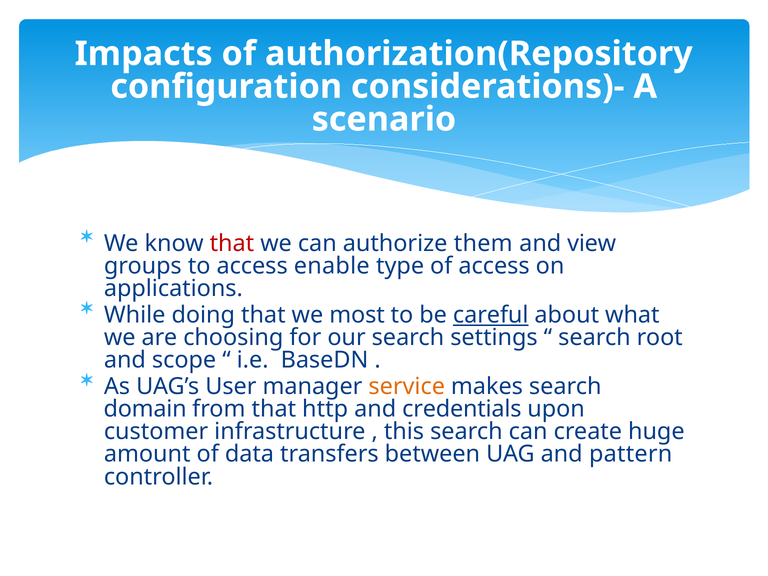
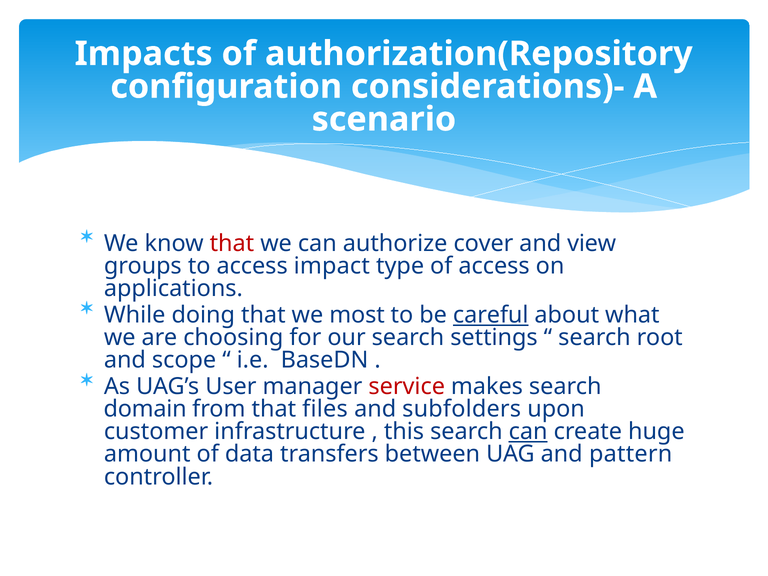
them: them -> cover (483, 243)
enable: enable -> impact (332, 266)
service colour: orange -> red (407, 387)
http: http -> files (325, 409)
credentials: credentials -> subfolders (462, 409)
can underline: none -> present (528, 432)
